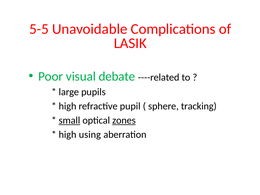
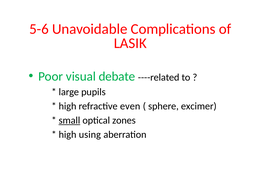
5-5: 5-5 -> 5-6 (39, 29)
pupil: pupil -> even (130, 106)
tracking: tracking -> excimer (199, 106)
zones underline: present -> none (124, 120)
